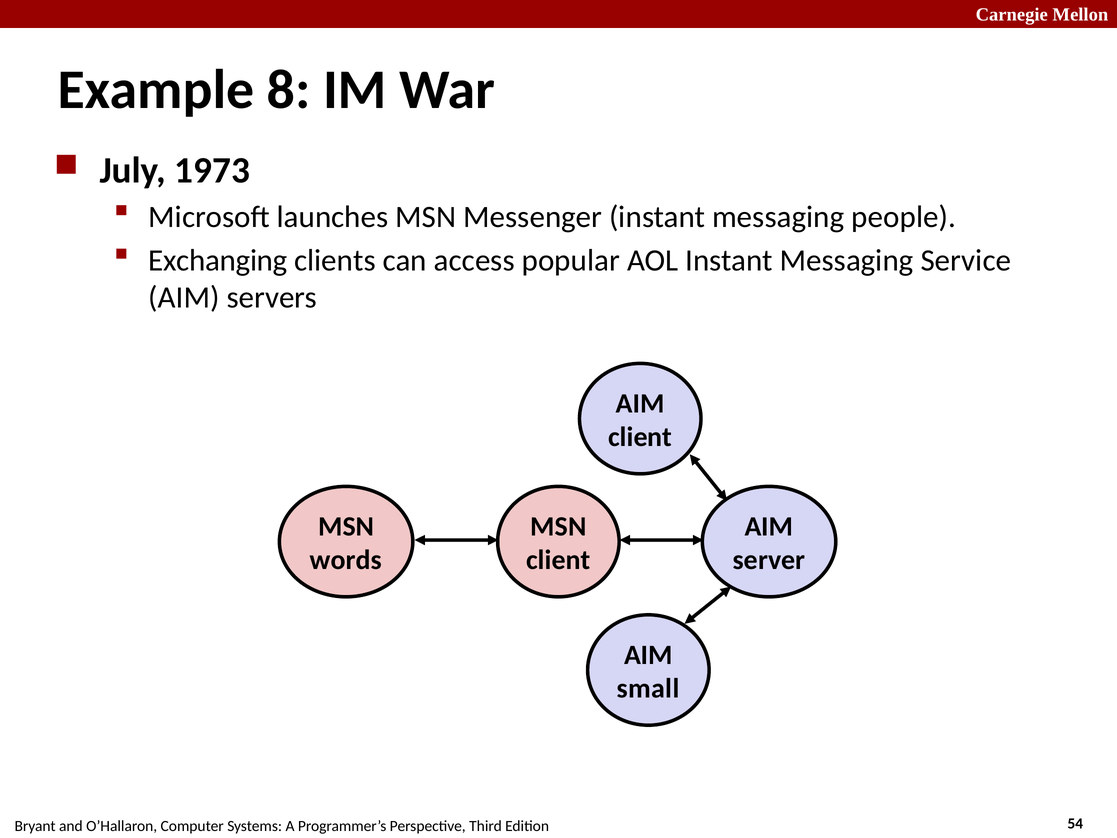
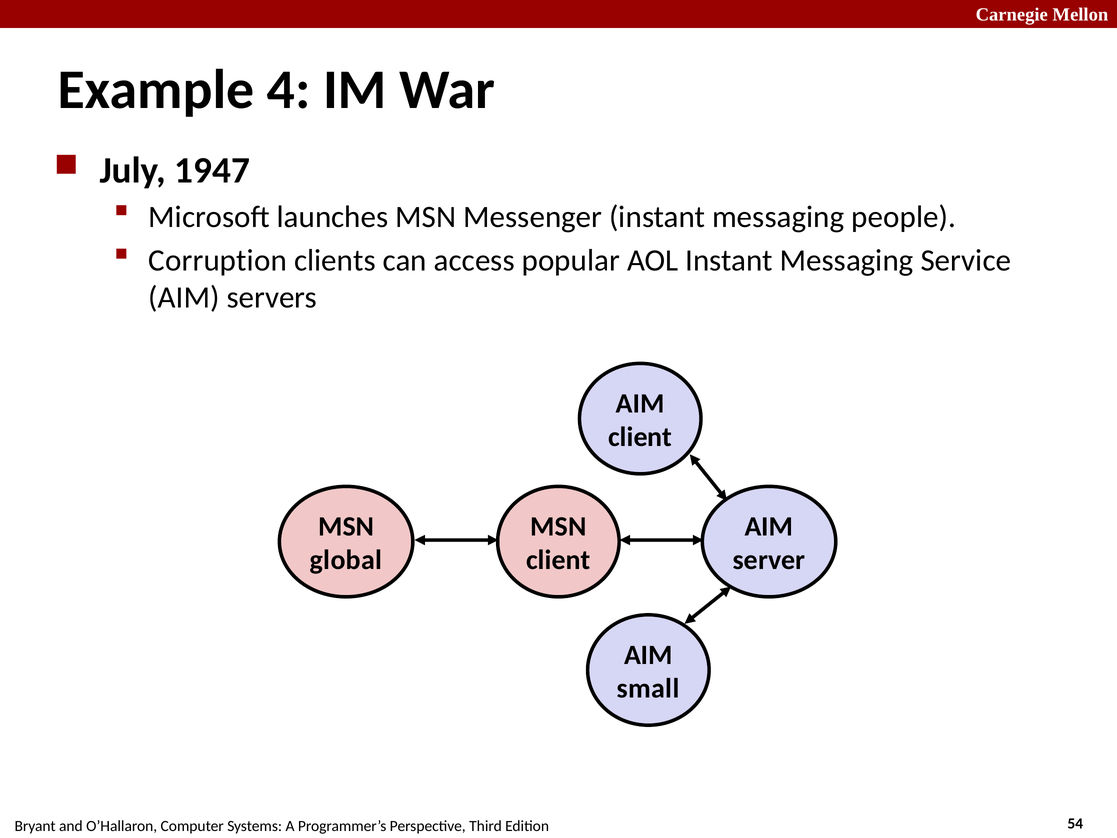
8: 8 -> 4 (289, 90)
1973: 1973 -> 1947 (212, 170)
Exchanging: Exchanging -> Corruption (218, 260)
words: words -> global (346, 560)
